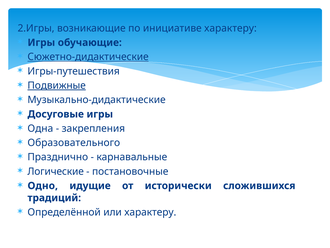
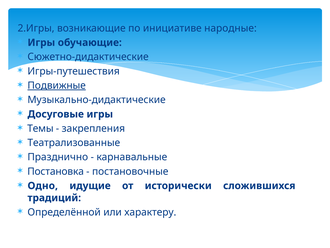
инициативе характеру: характеру -> народные (230, 28)
Сюжетно-дидактические underline: present -> none (88, 57)
Одна: Одна -> Темы (40, 128)
Образовательного: Образовательного -> Театрализованные (74, 143)
Логические: Логические -> Постановка (56, 171)
